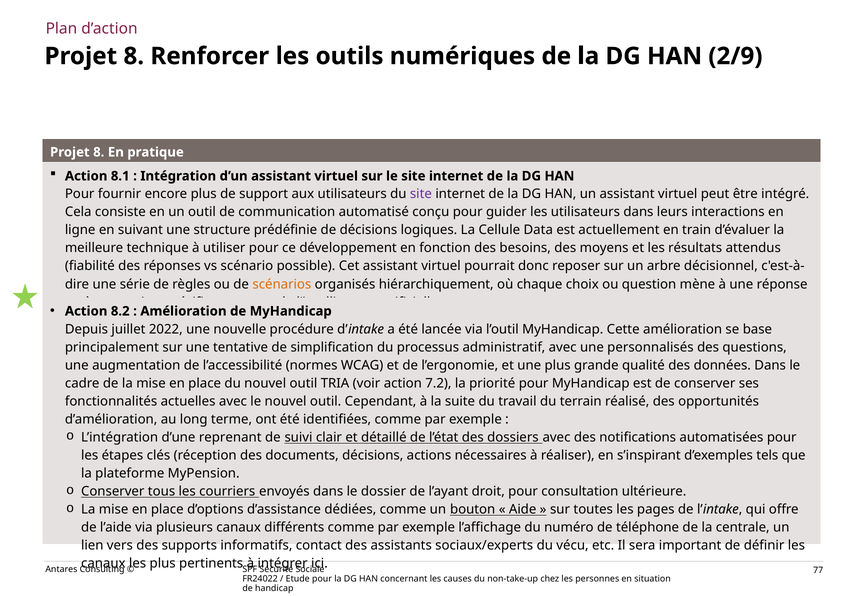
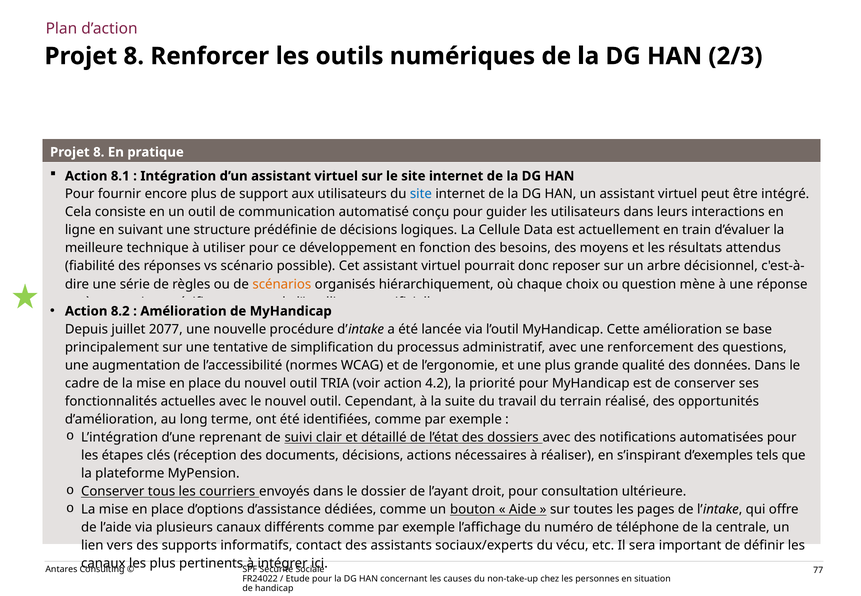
2/9: 2/9 -> 2/3 (735, 56)
site colour: purple -> blue (421, 194)
2022: 2022 -> 2077 (166, 329)
personnalisés: personnalisés -> renforcement (650, 347)
7.2: 7.2 -> 4.2 (438, 383)
